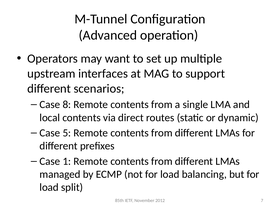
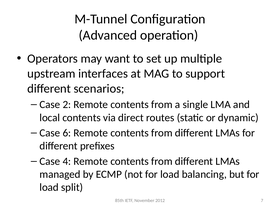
8: 8 -> 2 (67, 105)
5: 5 -> 6 (67, 133)
1: 1 -> 4 (67, 161)
